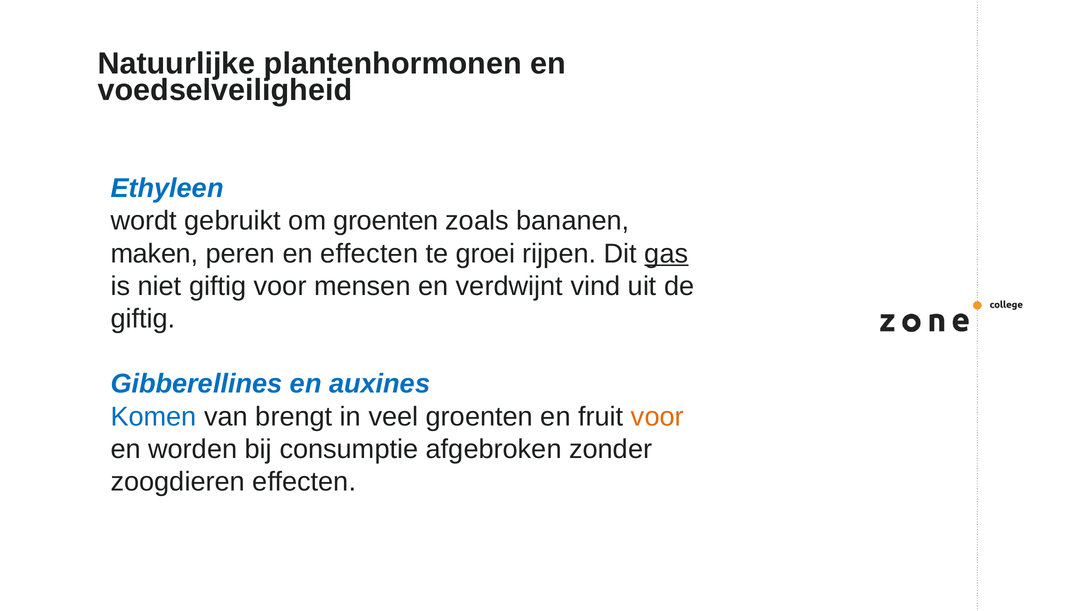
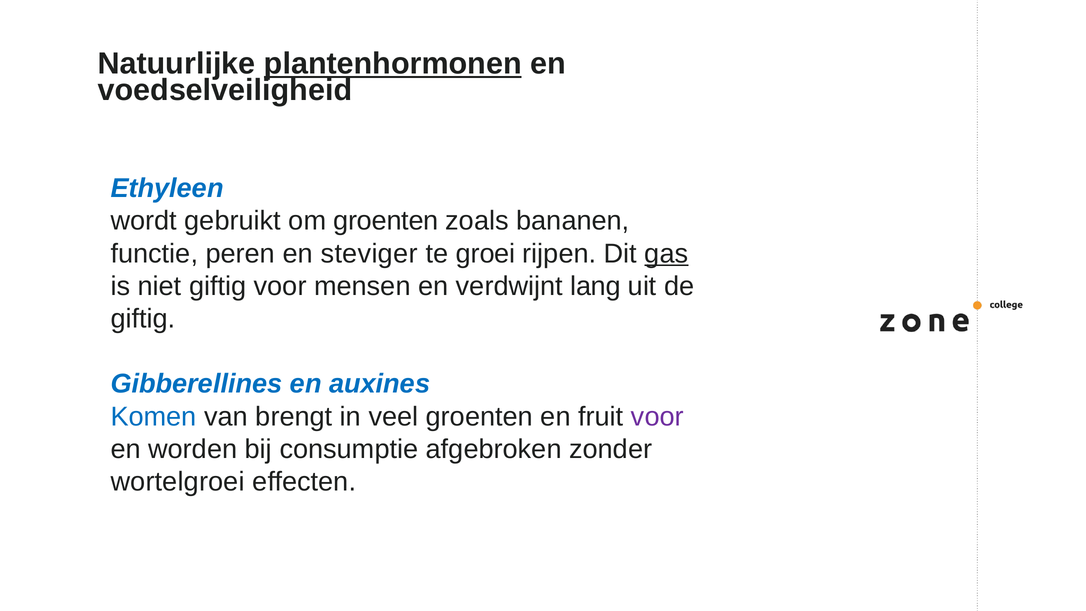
plantenhormonen underline: none -> present (393, 64)
maken: maken -> functie (154, 254)
en effecten: effecten -> steviger (369, 254)
vind: vind -> lang (596, 286)
voor colour: orange -> purple (657, 416)
zoogdieren: zoogdieren -> wortelgroei (178, 482)
